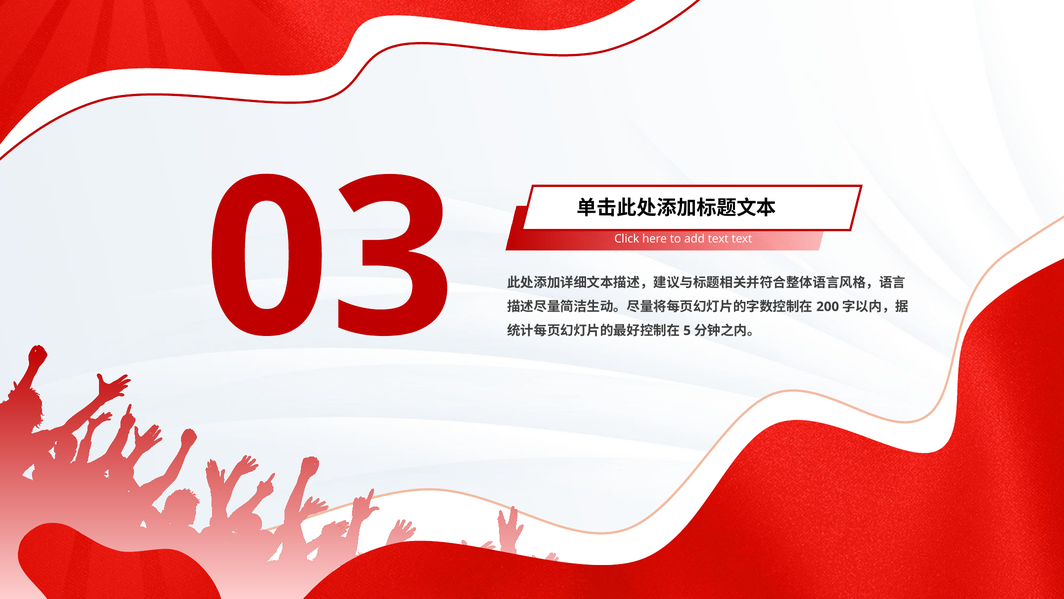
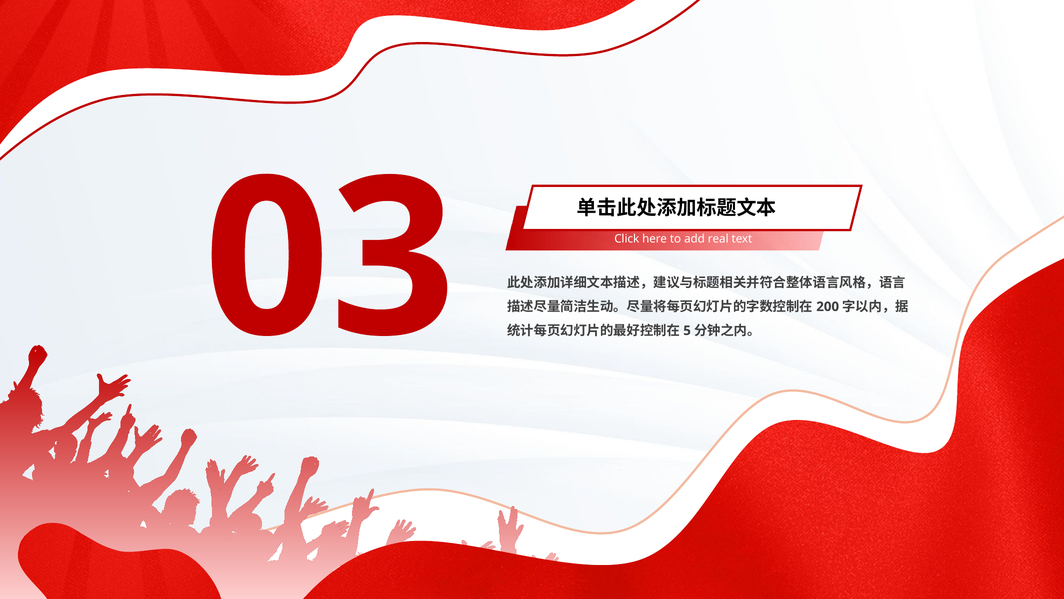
add text: text -> real (718, 239)
